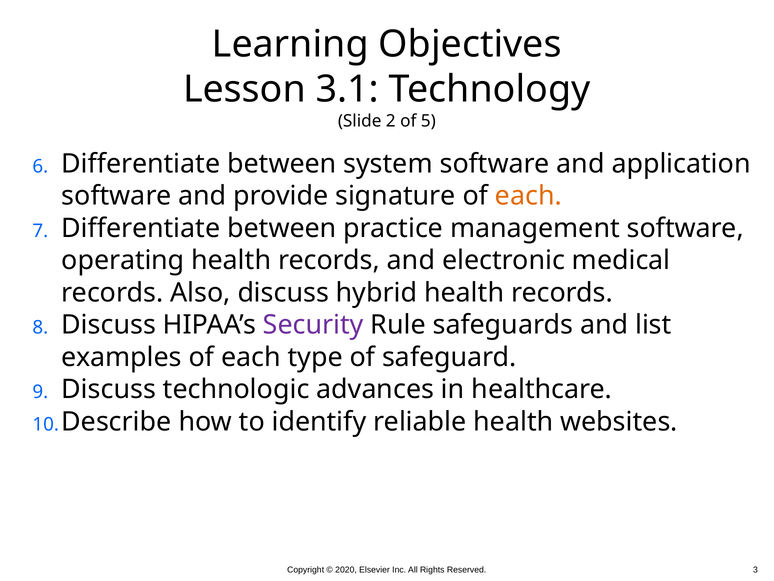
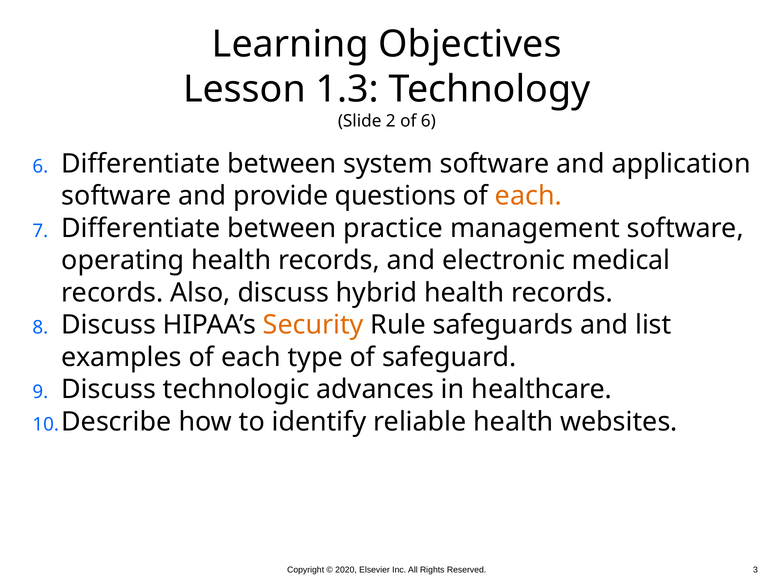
3.1: 3.1 -> 1.3 (347, 89)
of 5: 5 -> 6 (428, 121)
signature: signature -> questions (396, 196)
Security colour: purple -> orange (313, 325)
